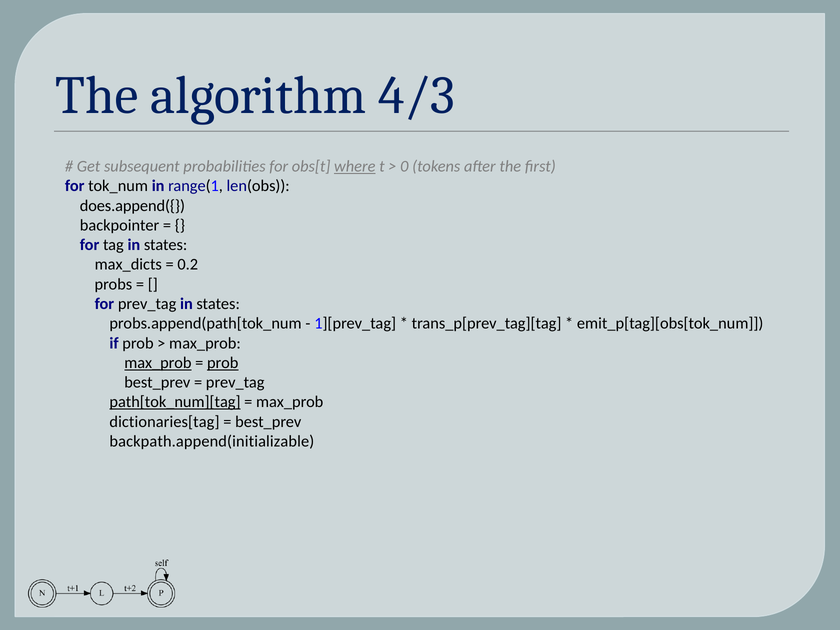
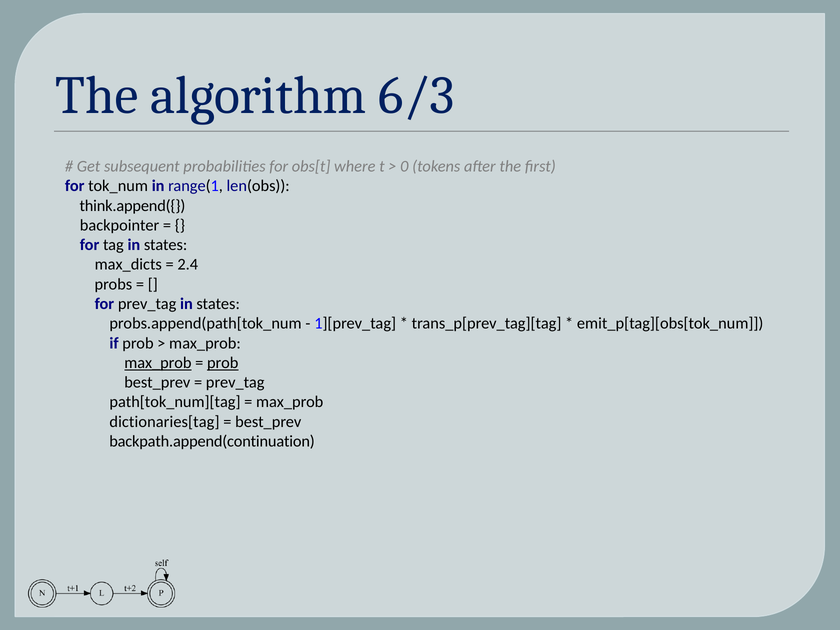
4/3: 4/3 -> 6/3 (416, 96)
where underline: present -> none (355, 166)
does.append({: does.append({ -> think.append({ (132, 206)
0.2: 0.2 -> 2.4 (188, 265)
path[tok_num][tag underline: present -> none (175, 402)
backpath.append(initializable: backpath.append(initializable -> backpath.append(continuation (212, 441)
